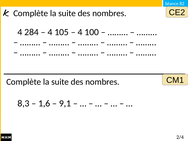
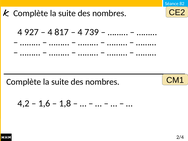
284: 284 -> 927 (32, 32)
105: 105 -> 817 (62, 32)
100: 100 -> 739 (92, 32)
8,3: 8,3 -> 4,2 (23, 103)
9,1: 9,1 -> 1,8 (65, 103)
